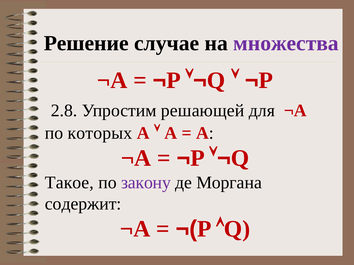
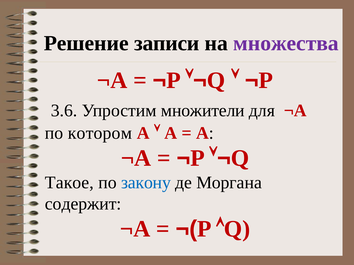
случае: случае -> записи (167, 43)
2.8: 2.8 -> 3.6 (64, 111)
решающей: решающей -> множители (203, 111)
которых: которых -> котором (100, 133)
закону colour: purple -> blue (146, 183)
